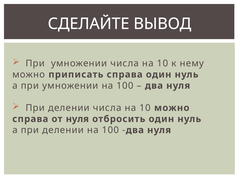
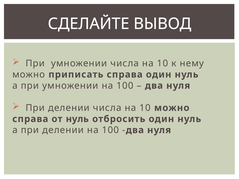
от нуля: нуля -> нуль (77, 119)
